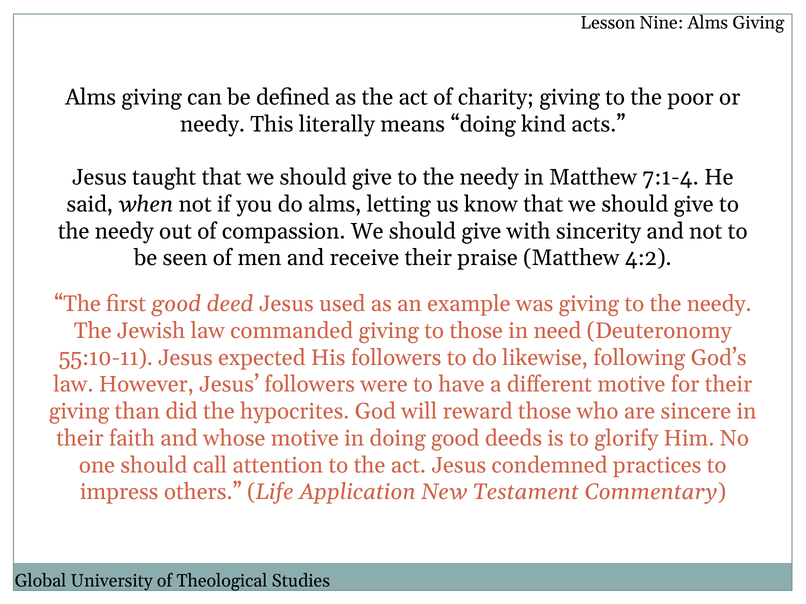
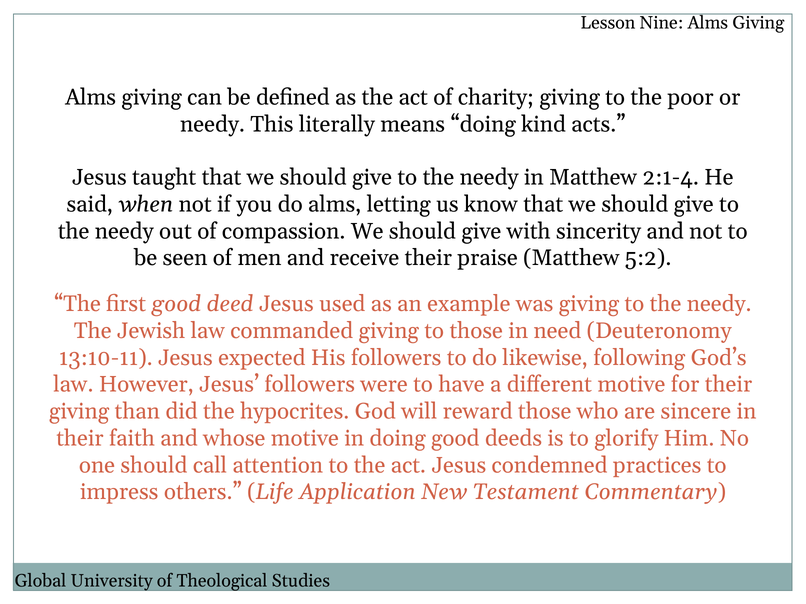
7:1-4: 7:1-4 -> 2:1-4 (671, 178)
4:2: 4:2 -> 5:2 (648, 258)
55:10-11: 55:10-11 -> 13:10-11 (106, 358)
